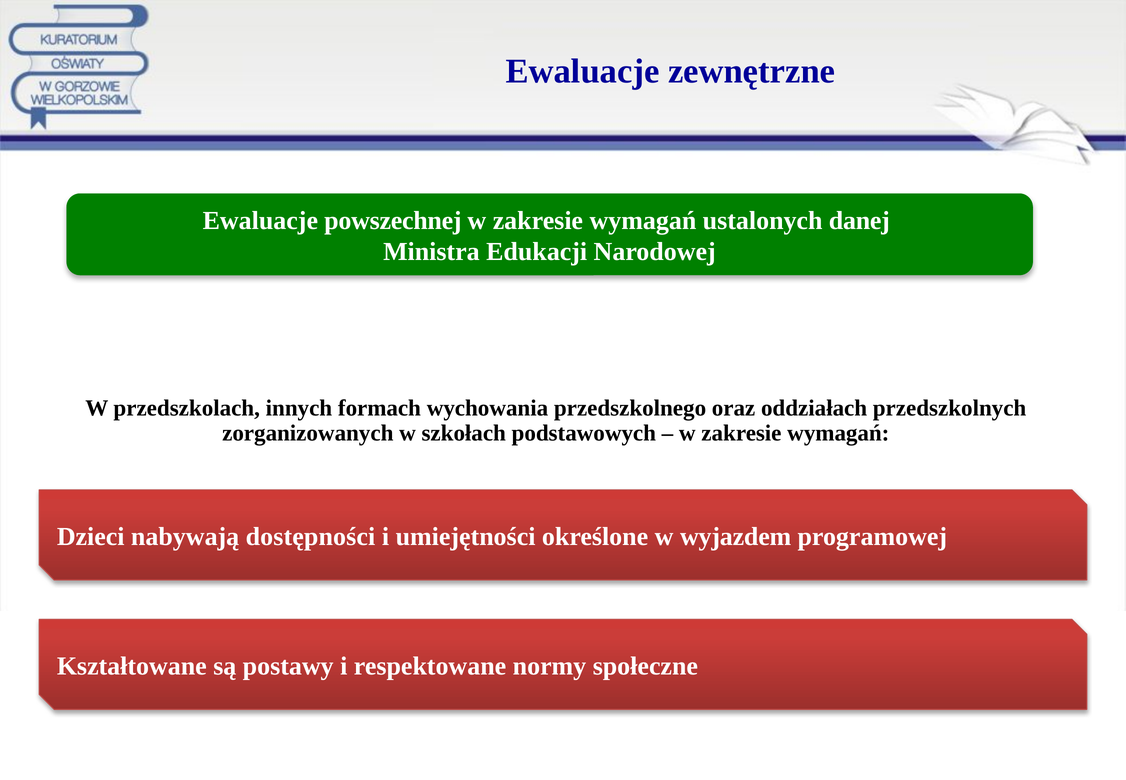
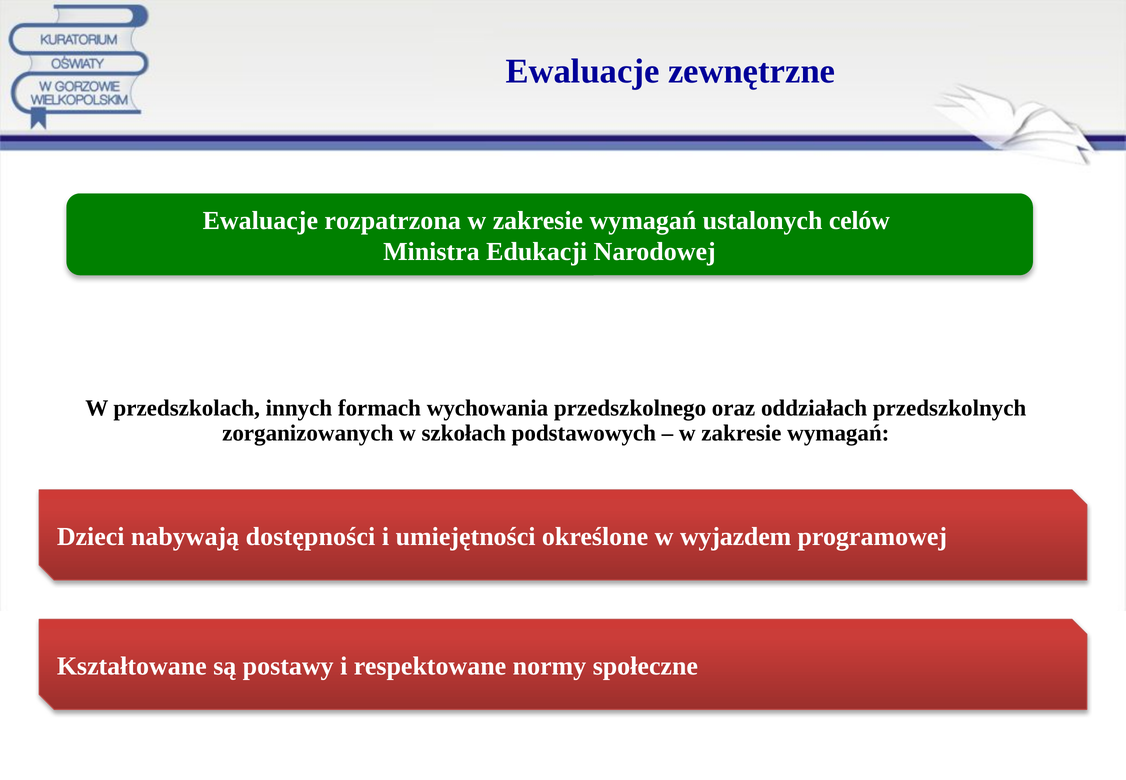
powszechnej: powszechnej -> rozpatrzona (393, 220)
danej: danej -> celów (859, 220)
